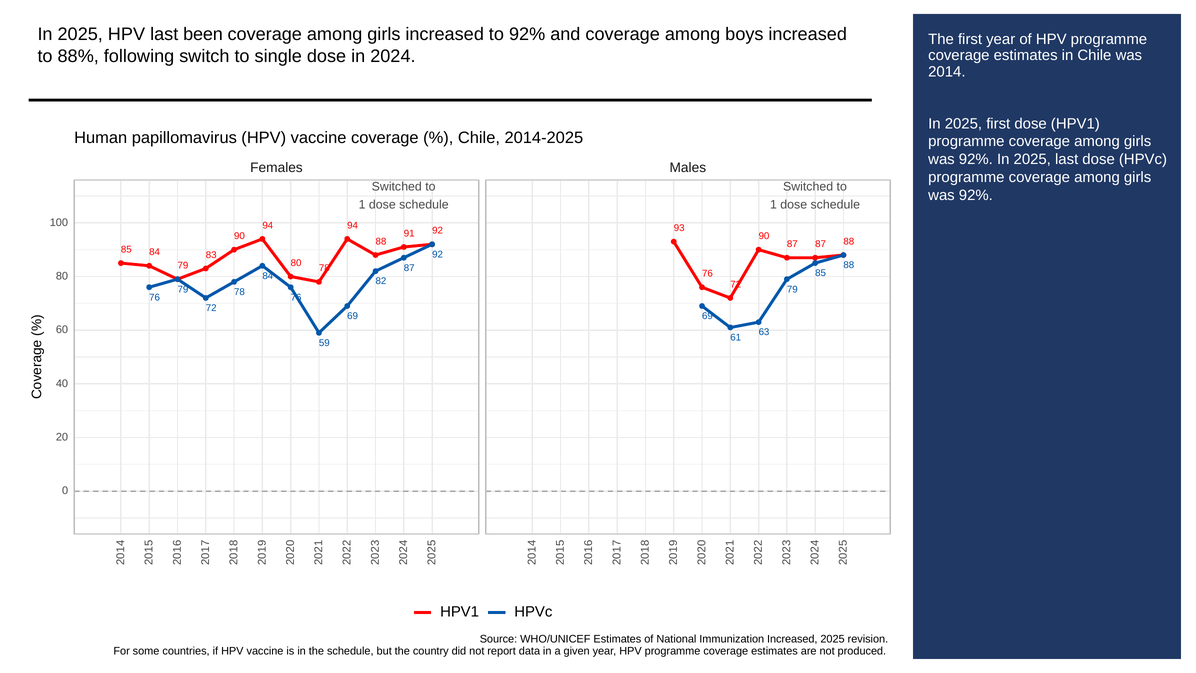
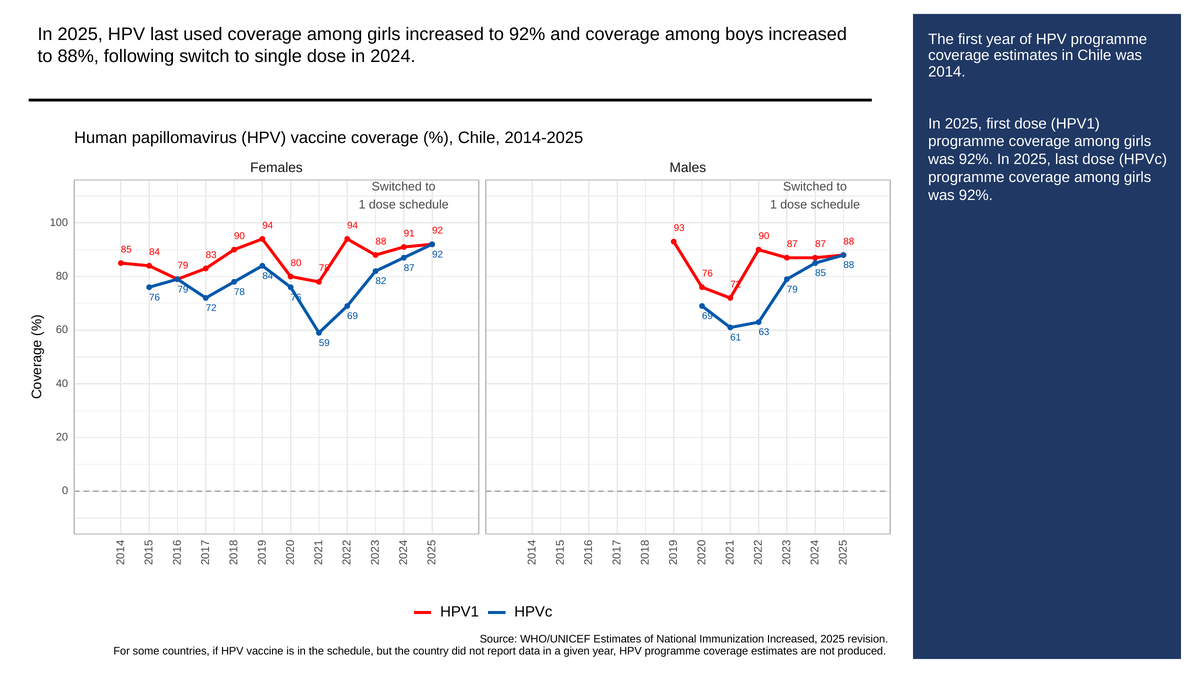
been: been -> used (203, 34)
